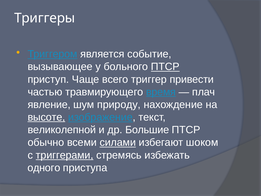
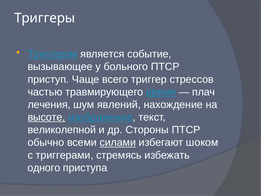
ПТСР underline: present -> none (165, 67)
привести: привести -> стрессов (192, 79)
явление: явление -> лечения (49, 104)
природу: природу -> явлений (119, 104)
Большие: Большие -> Стороны (147, 130)
триггерами underline: present -> none (65, 155)
